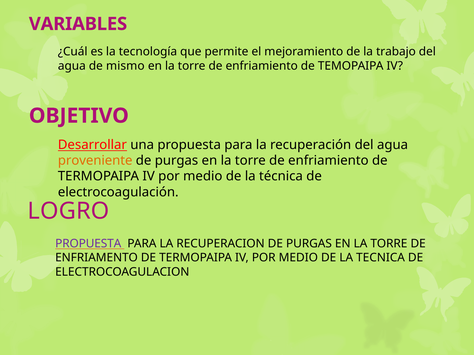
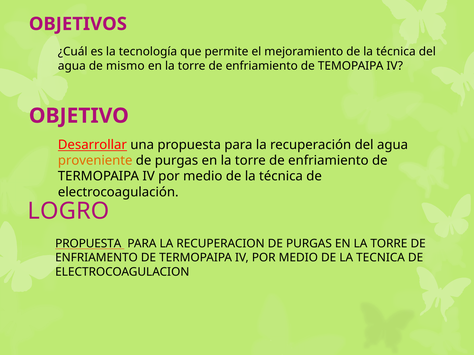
VARIABLES: VARIABLES -> OBJETIVOS (78, 24)
mejoramiento de la trabajo: trabajo -> técnica (396, 52)
PROPUESTA colour: purple -> black (88, 244)
